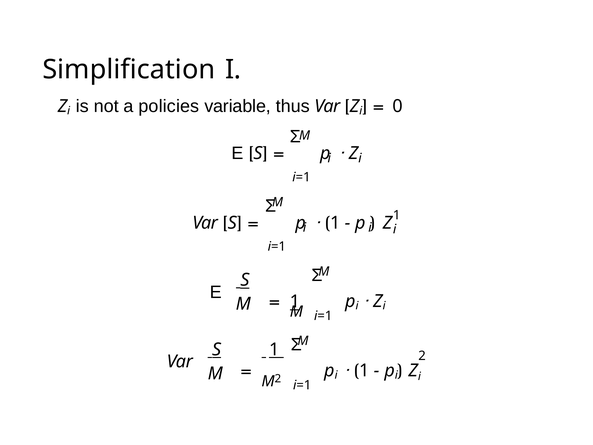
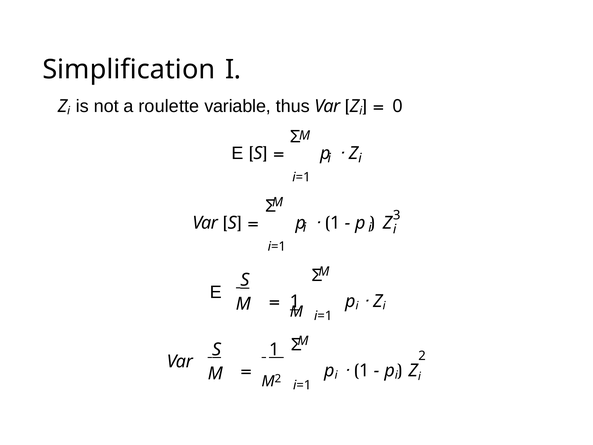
policies: policies -> roulette (169, 106)
Z 1: 1 -> 3 (397, 215)
